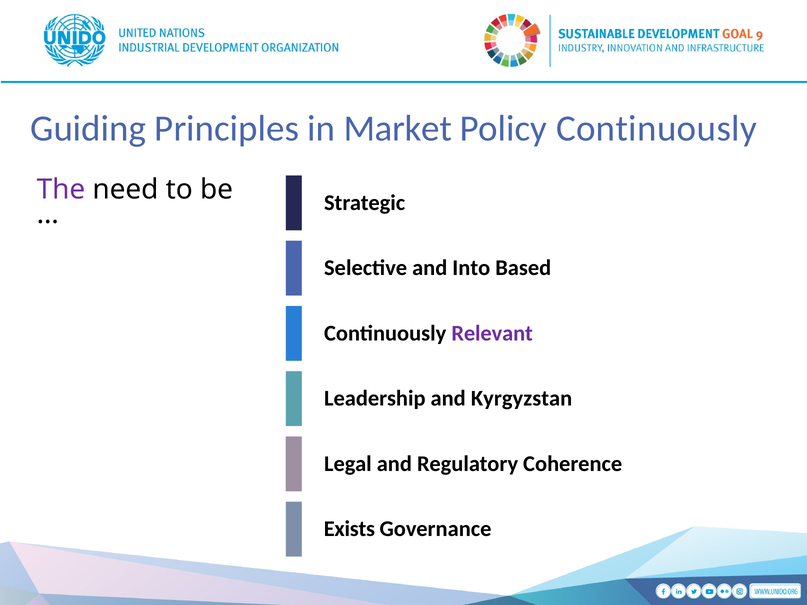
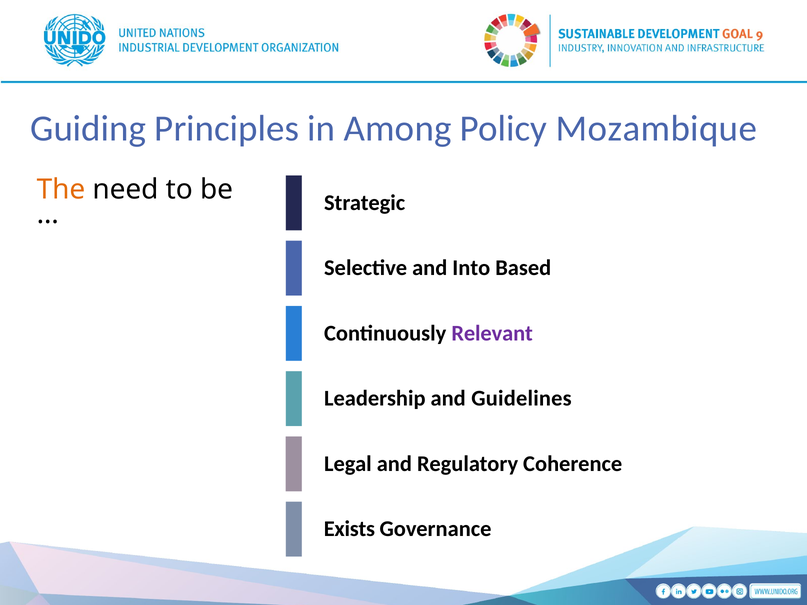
Market: Market -> Among (398, 128)
Policy Continuously: Continuously -> Mozambique (656, 128)
The colour: purple -> orange (61, 190)
Kyrgyzstan: Kyrgyzstan -> Guidelines (521, 399)
